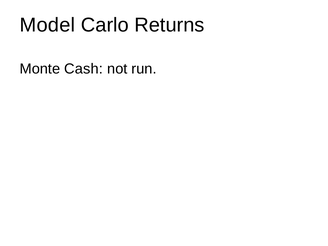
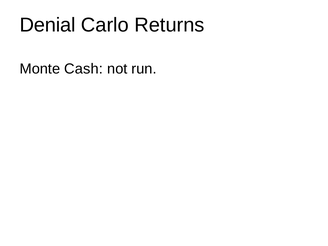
Model: Model -> Denial (48, 25)
